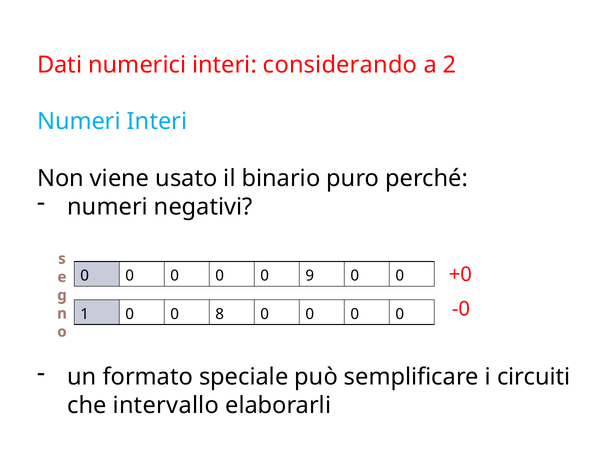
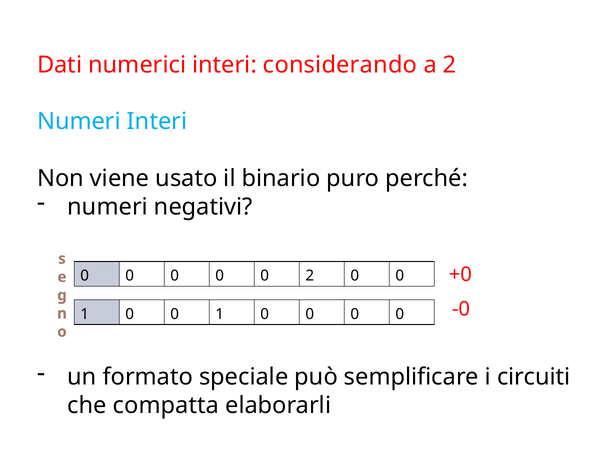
0 9: 9 -> 2 (310, 276)
1 0 0 8: 8 -> 1 (220, 314)
intervallo: intervallo -> compatta (166, 406)
